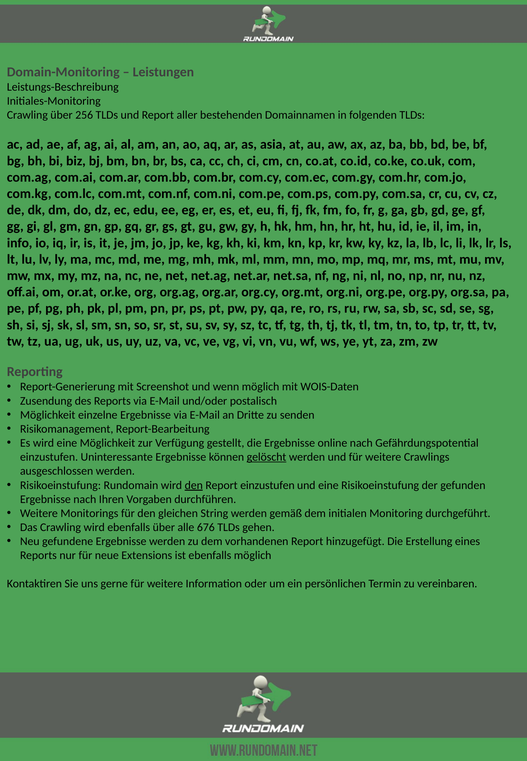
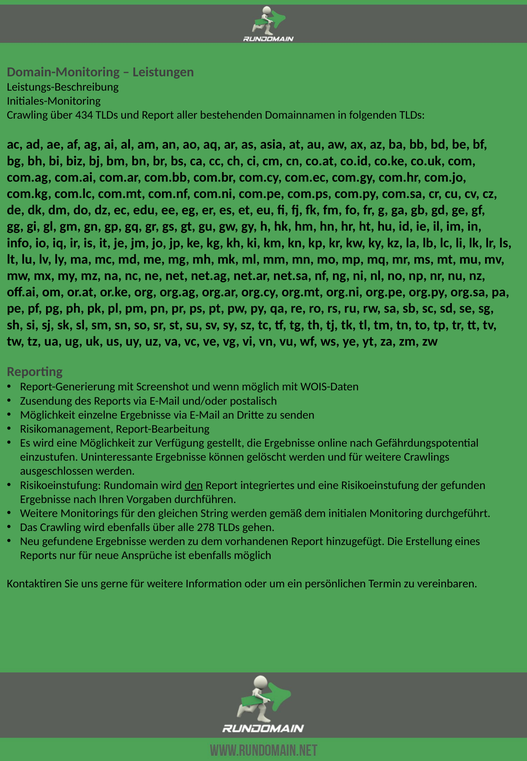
256: 256 -> 434 (84, 115)
gelöscht underline: present -> none (267, 457)
Report einzustufen: einzustufen -> integriertes (267, 485)
676: 676 -> 278 (206, 527)
Extensions: Extensions -> Ansprüche (147, 556)
